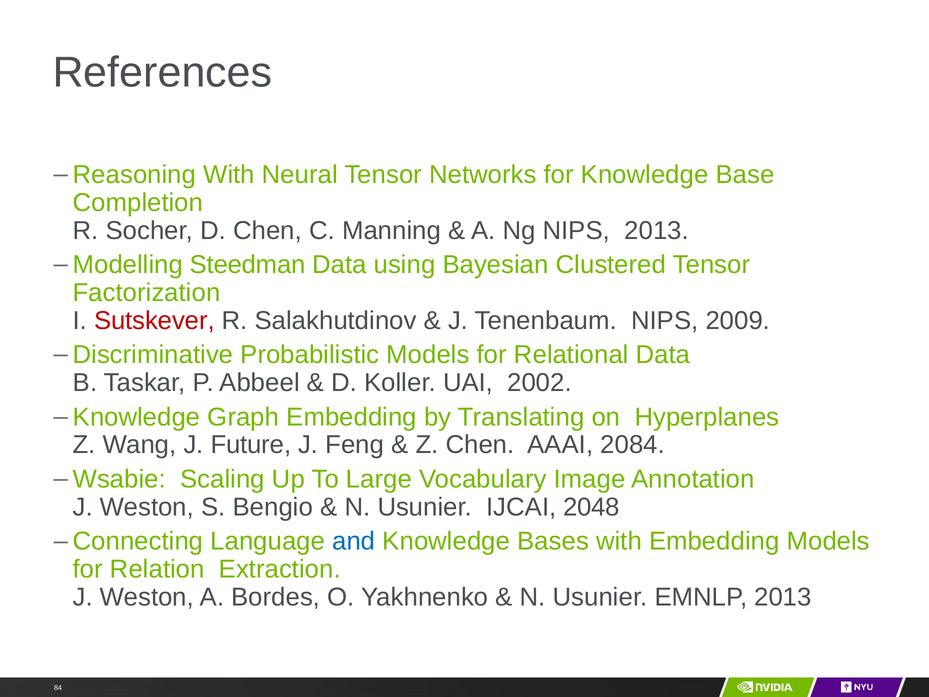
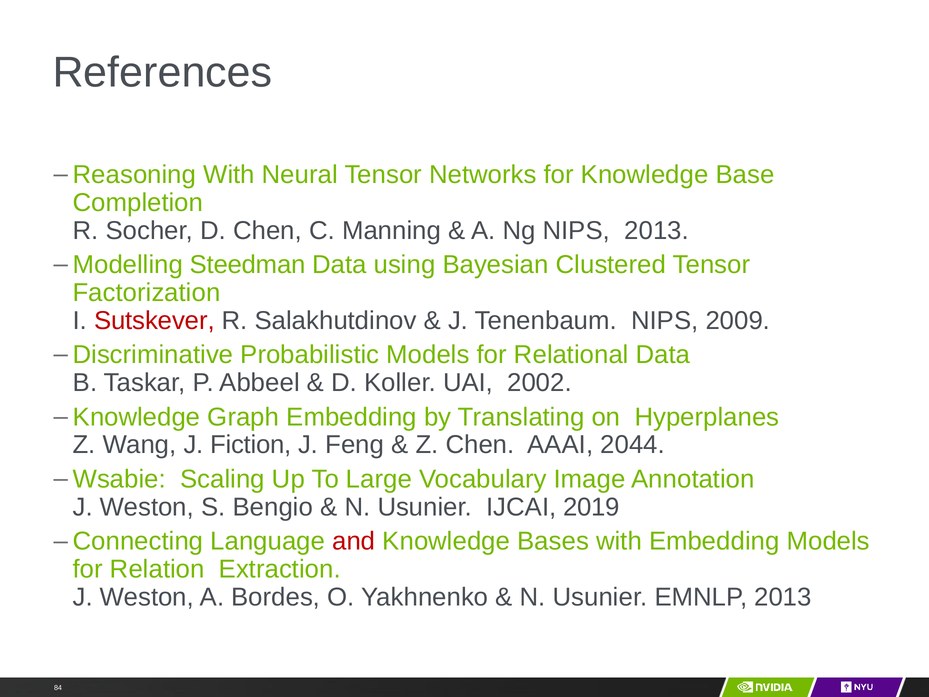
Future: Future -> Fiction (251, 445)
2084: 2084 -> 2044 (633, 445)
2048: 2048 -> 2019 (591, 507)
and colour: blue -> red (354, 541)
